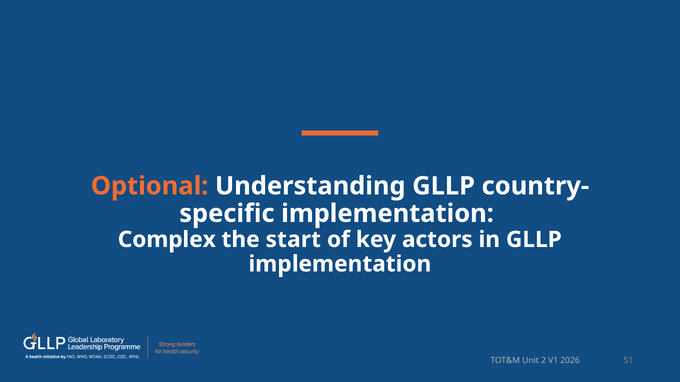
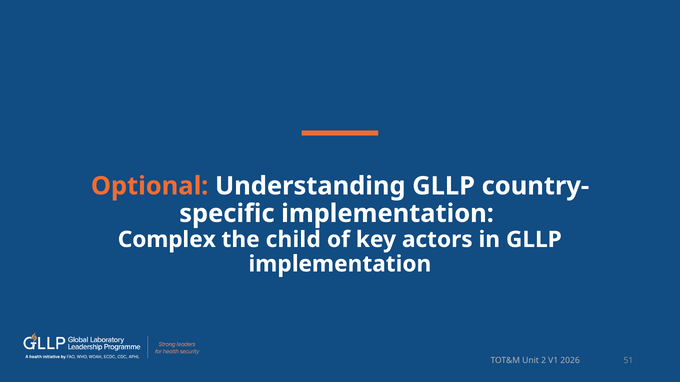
start: start -> child (293, 240)
